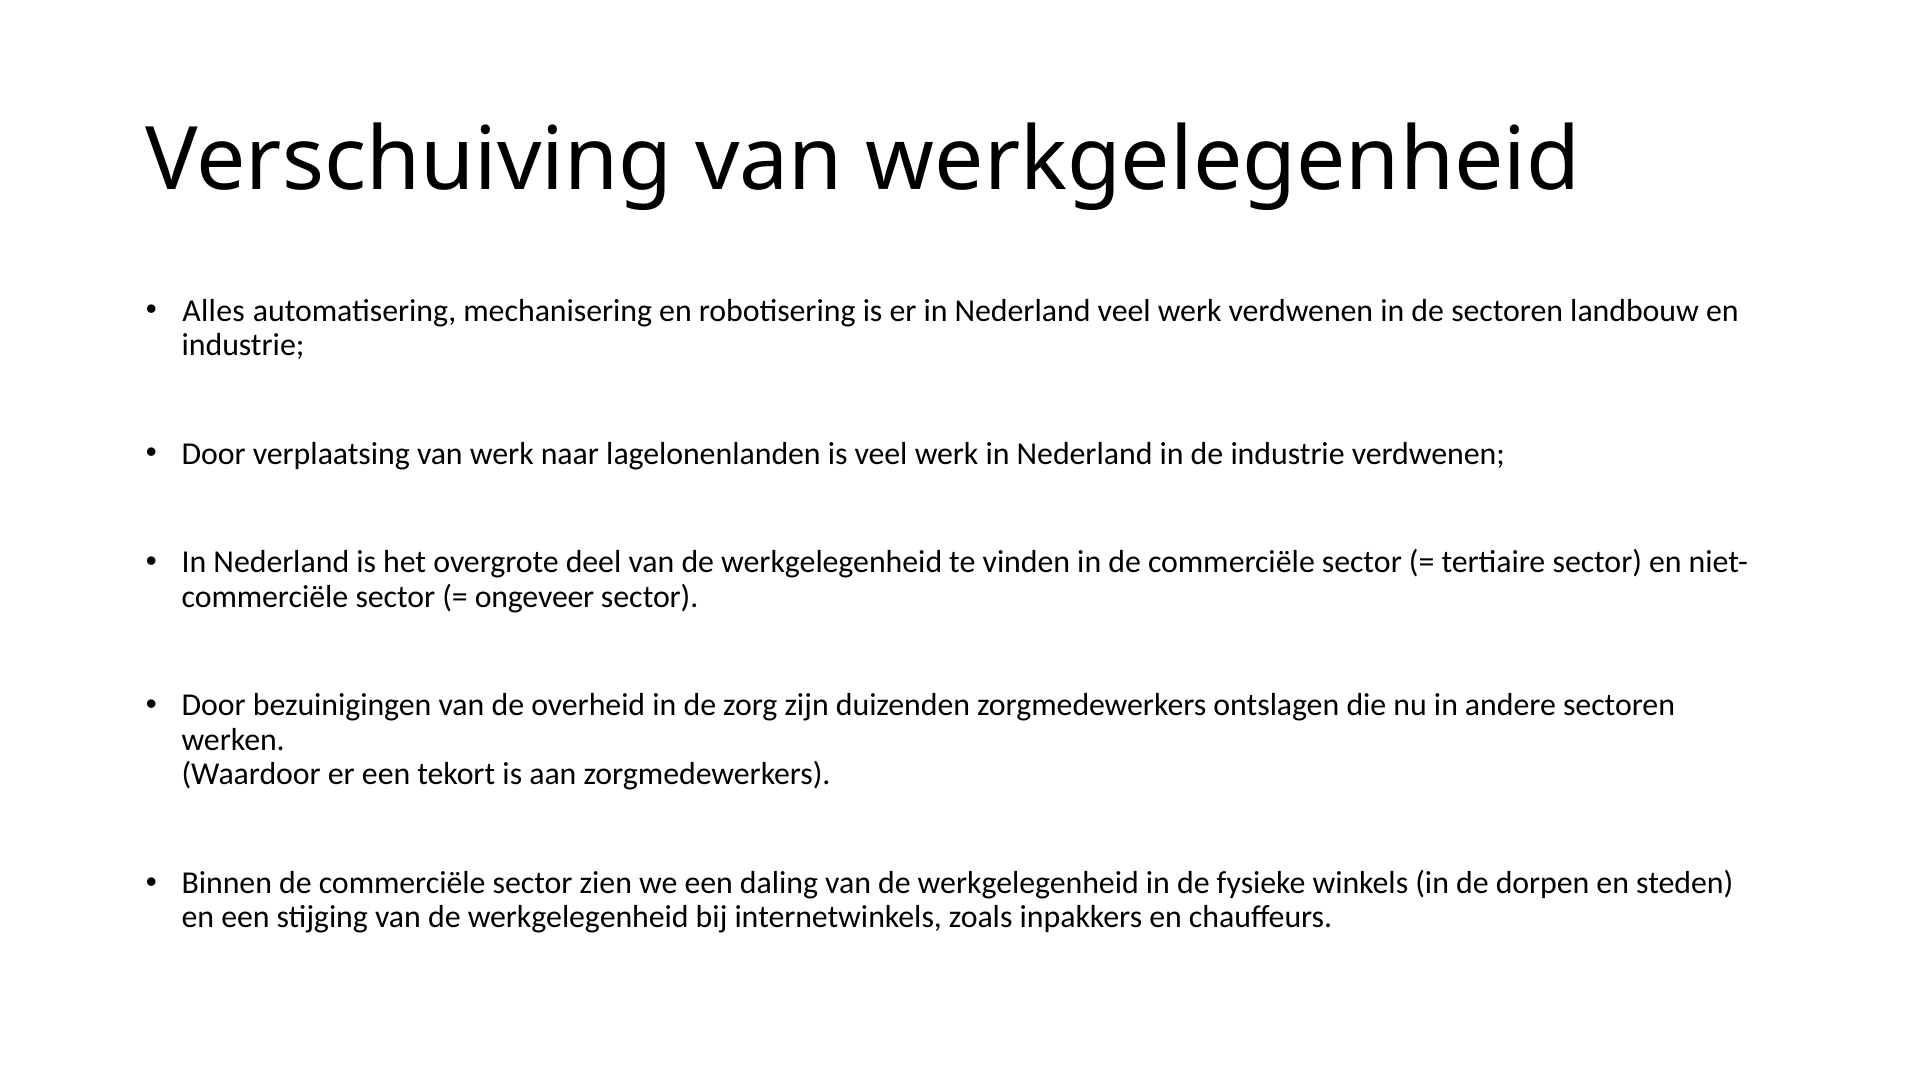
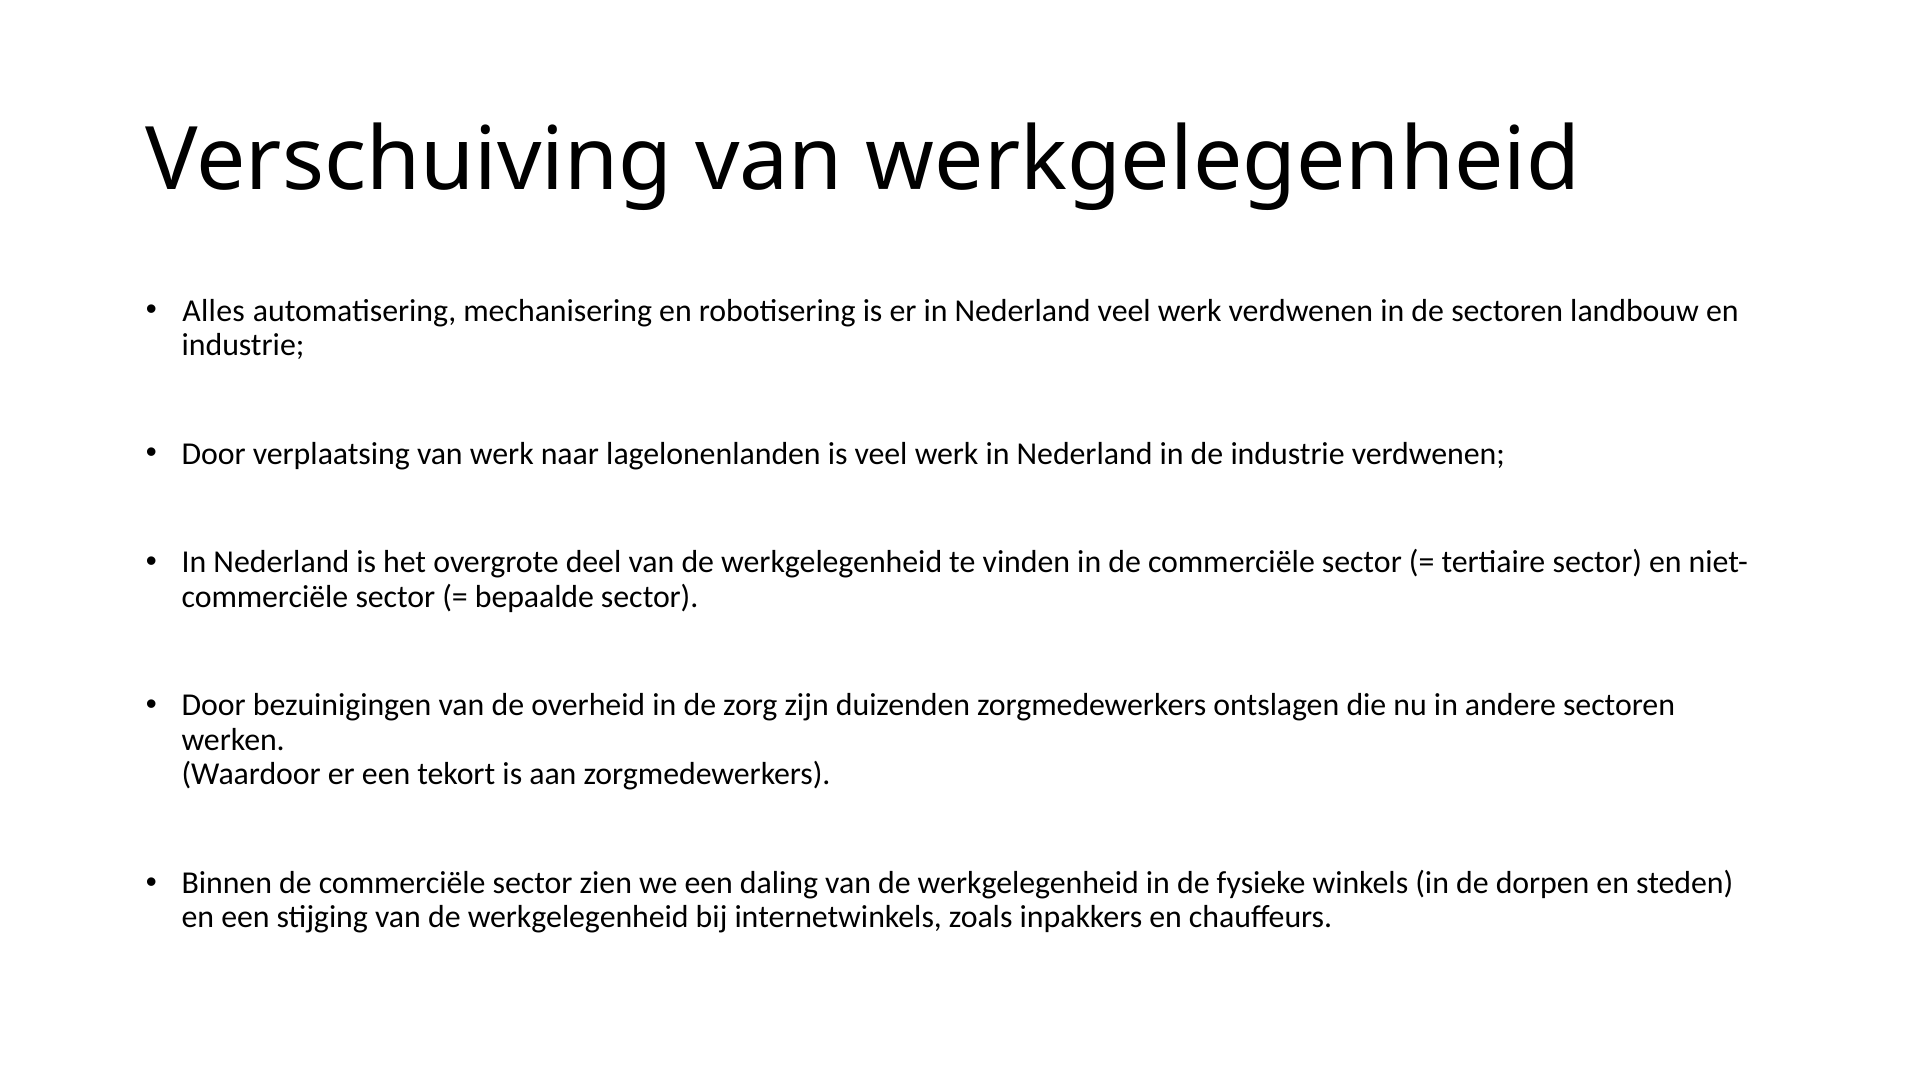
ongeveer: ongeveer -> bepaalde (534, 597)
